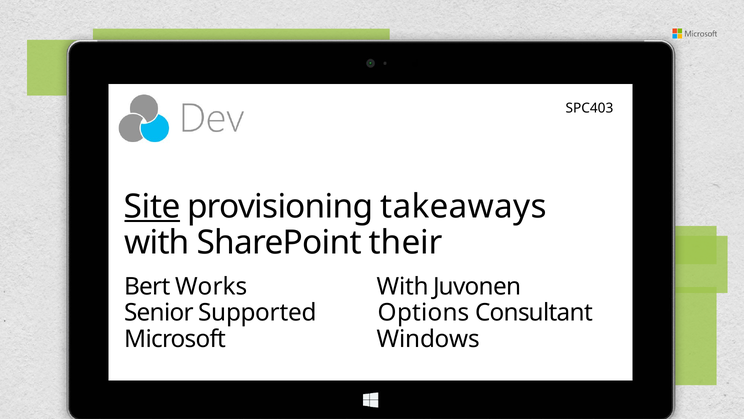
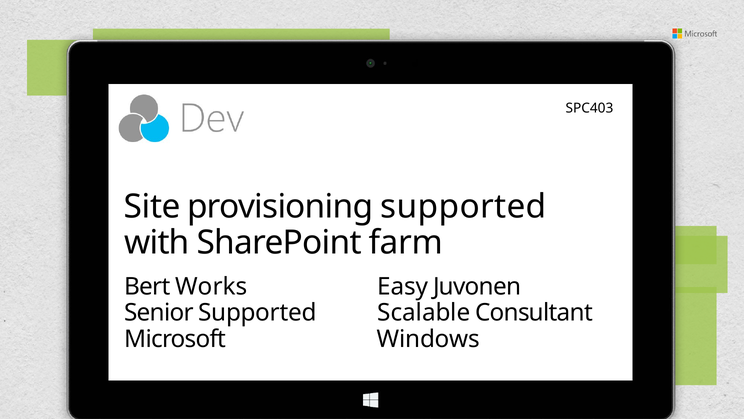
Site underline: present -> none (152, 206)
provisioning takeaways: takeaways -> supported (463, 206)
their: their -> farm (406, 243)
With: With -> Easy (403, 286)
Options: Options -> Scalable (424, 313)
